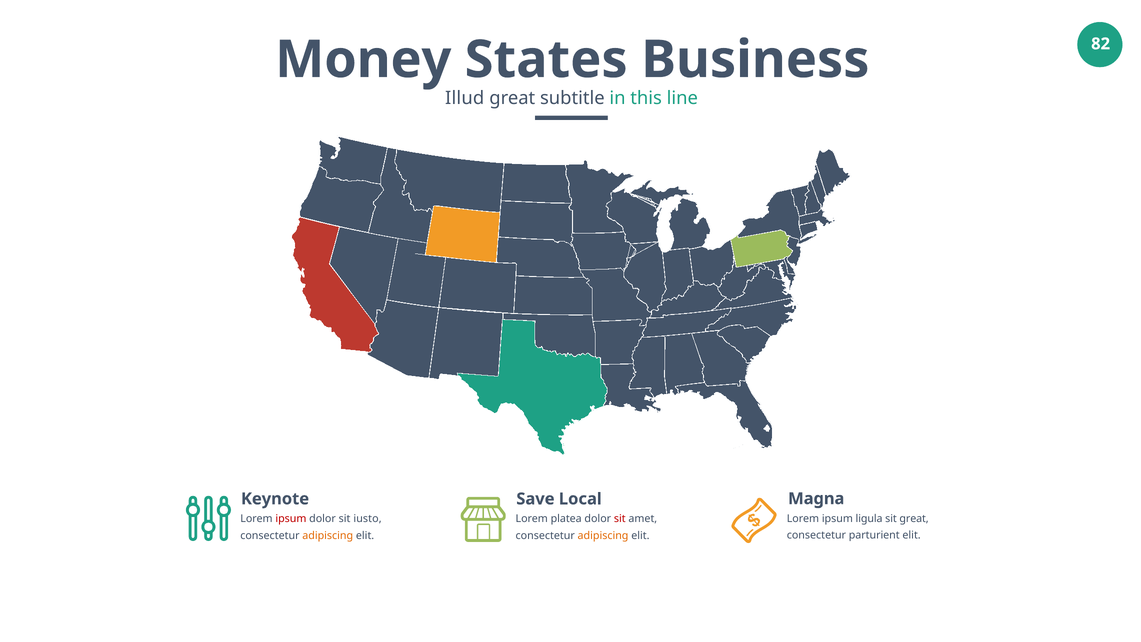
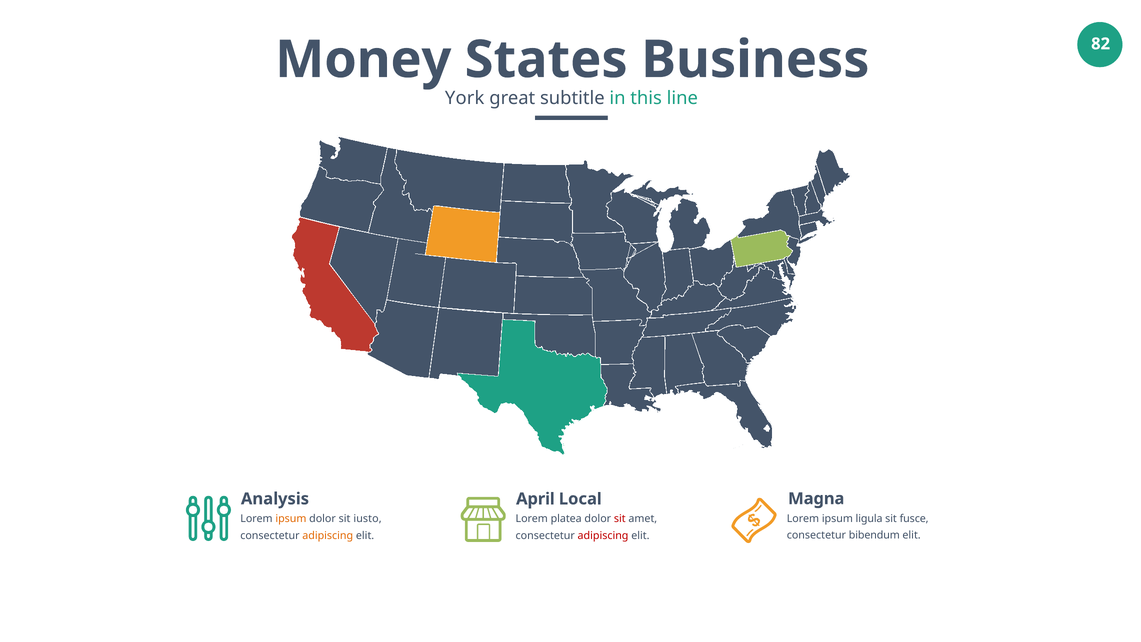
Illud: Illud -> York (465, 98)
Keynote: Keynote -> Analysis (275, 499)
Save: Save -> April (535, 499)
sit great: great -> fusce (914, 519)
ipsum colour: red -> orange (291, 519)
parturient: parturient -> bibendum (874, 535)
adipiscing colour: orange -> red (603, 536)
